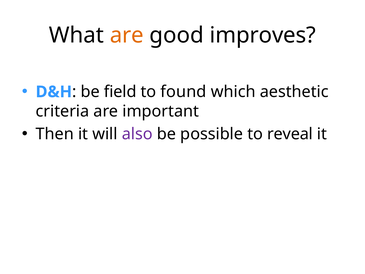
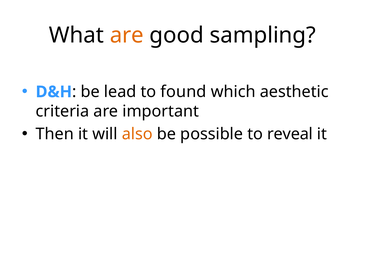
improves: improves -> sampling (263, 35)
field: field -> lead (120, 92)
also colour: purple -> orange (137, 134)
